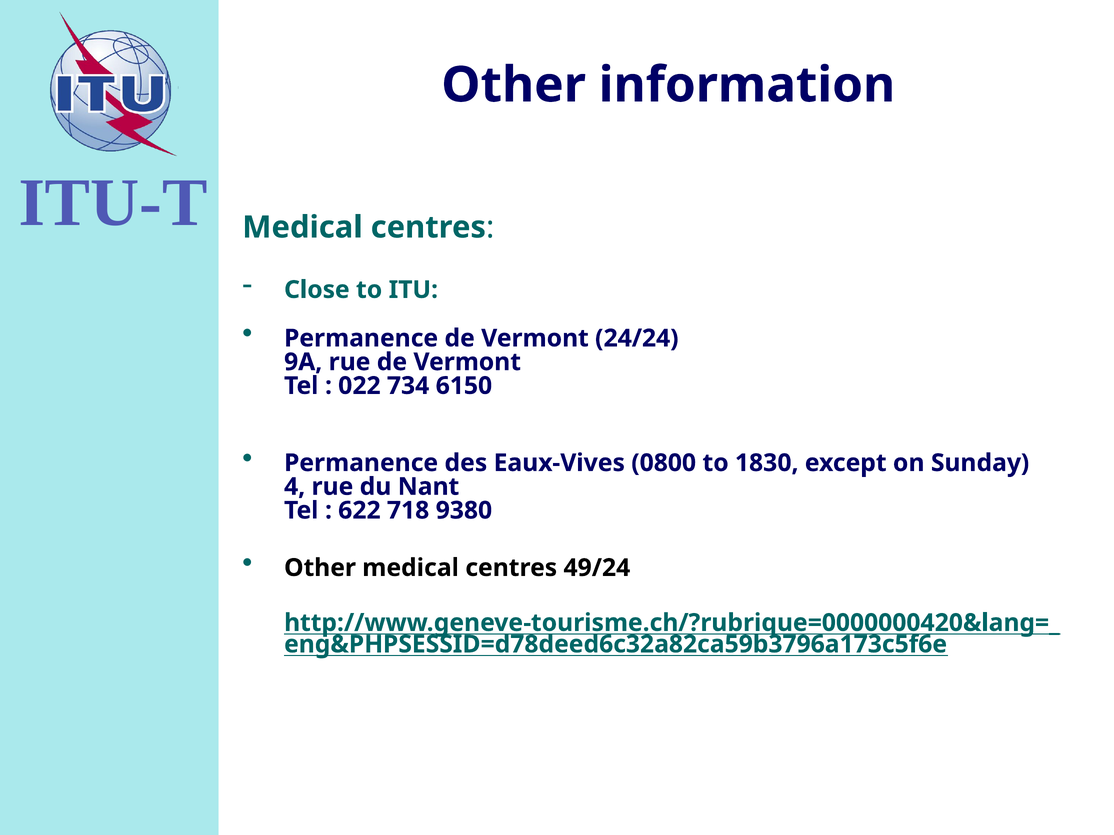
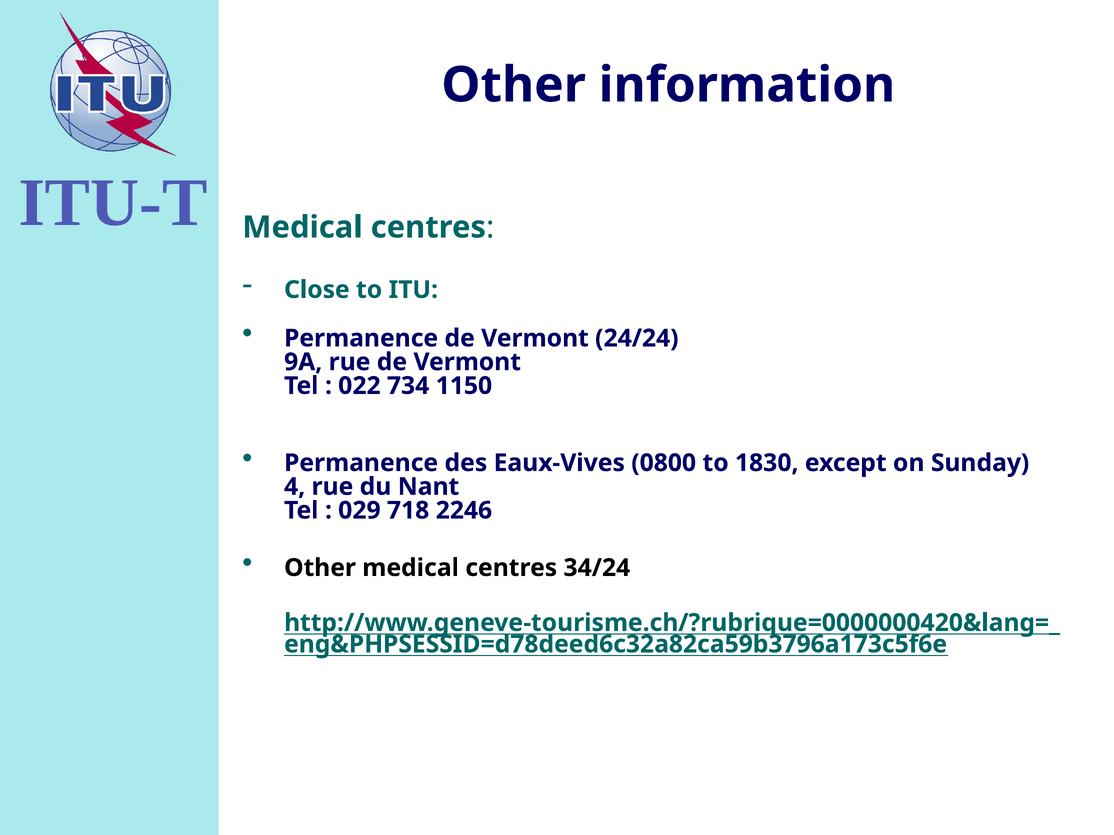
6150: 6150 -> 1150 (464, 386)
622: 622 -> 029 (359, 511)
9380: 9380 -> 2246 (464, 511)
49/24: 49/24 -> 34/24 (597, 568)
